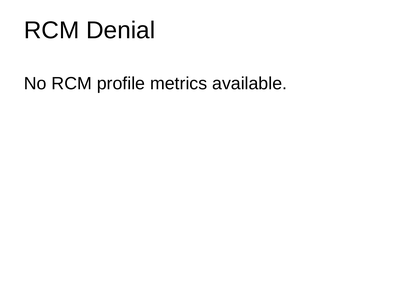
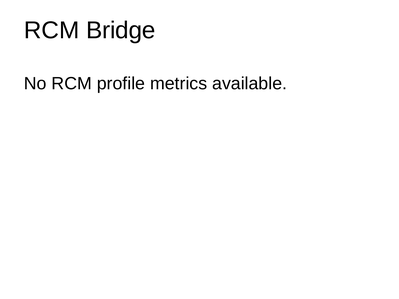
Denial: Denial -> Bridge (121, 30)
